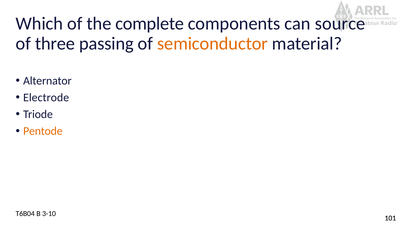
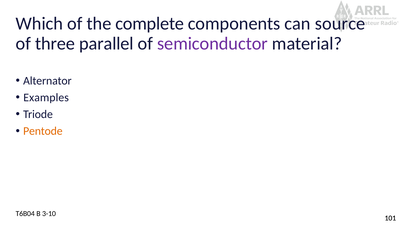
passing: passing -> parallel (106, 43)
semiconductor colour: orange -> purple (212, 43)
Electrode: Electrode -> Examples (46, 97)
